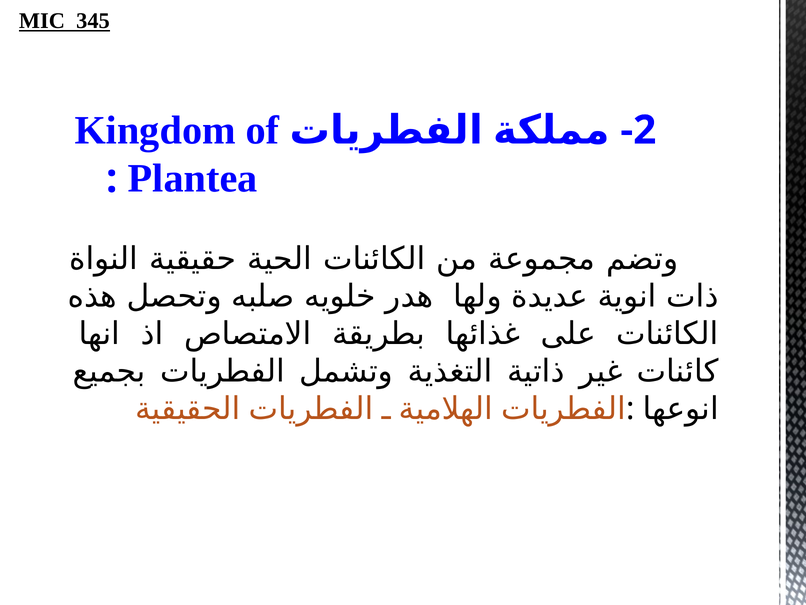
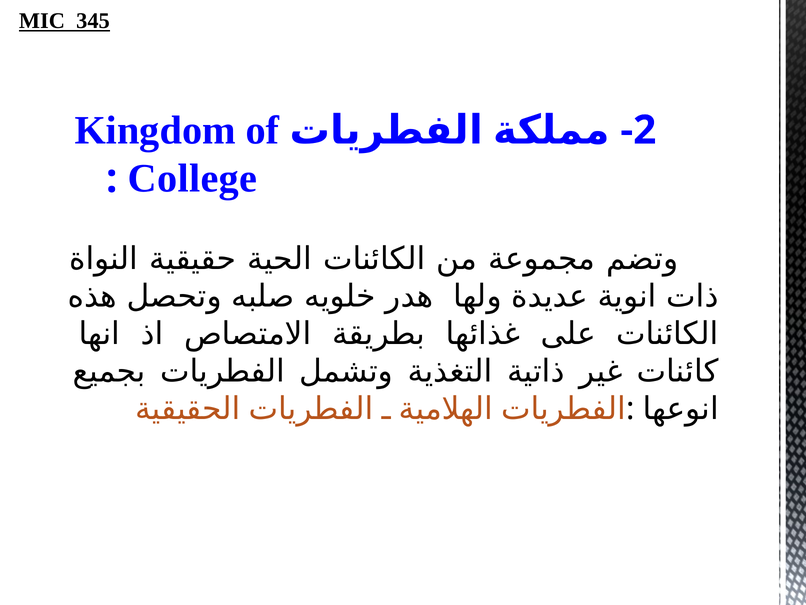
Plantea: Plantea -> College (193, 178)
